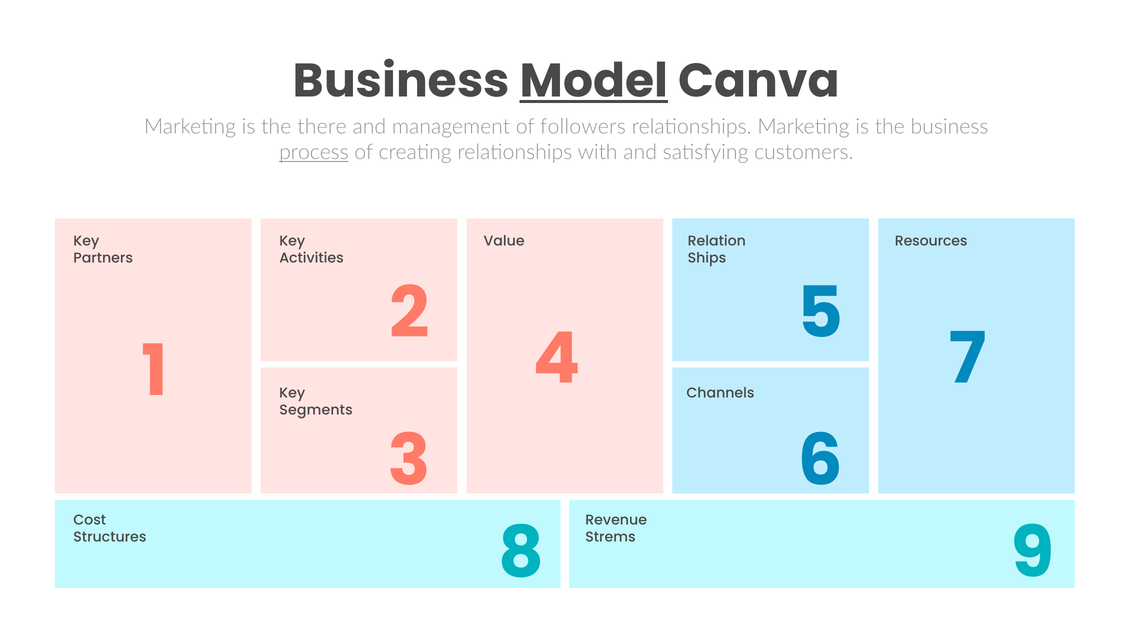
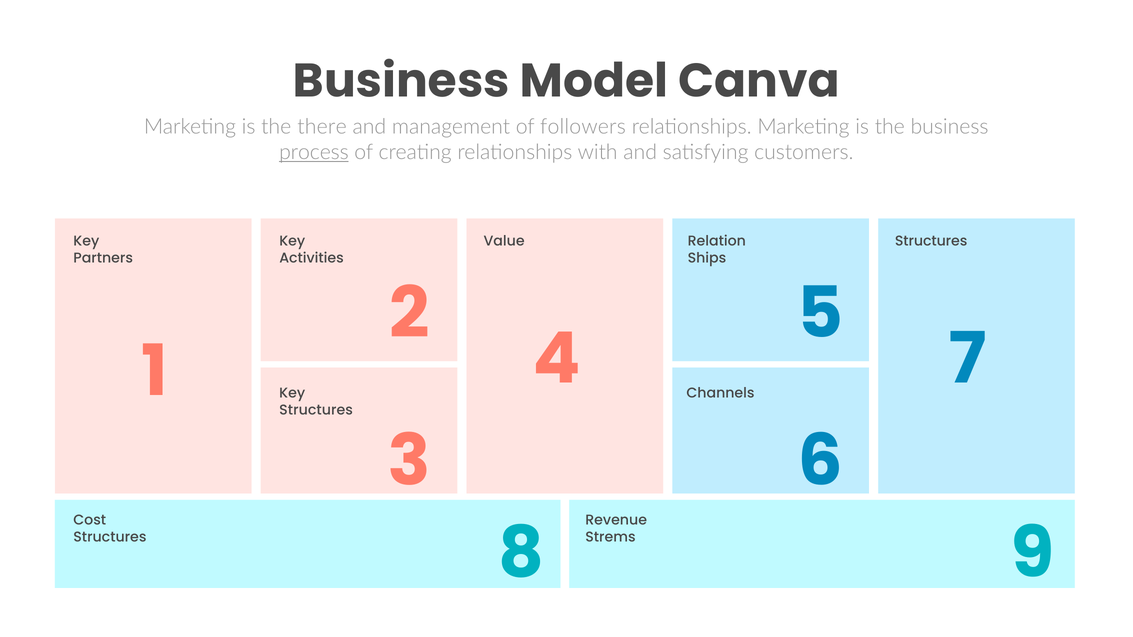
Model underline: present -> none (594, 81)
Resources: Resources -> Structures (931, 241)
Segments: Segments -> Structures (316, 410)
